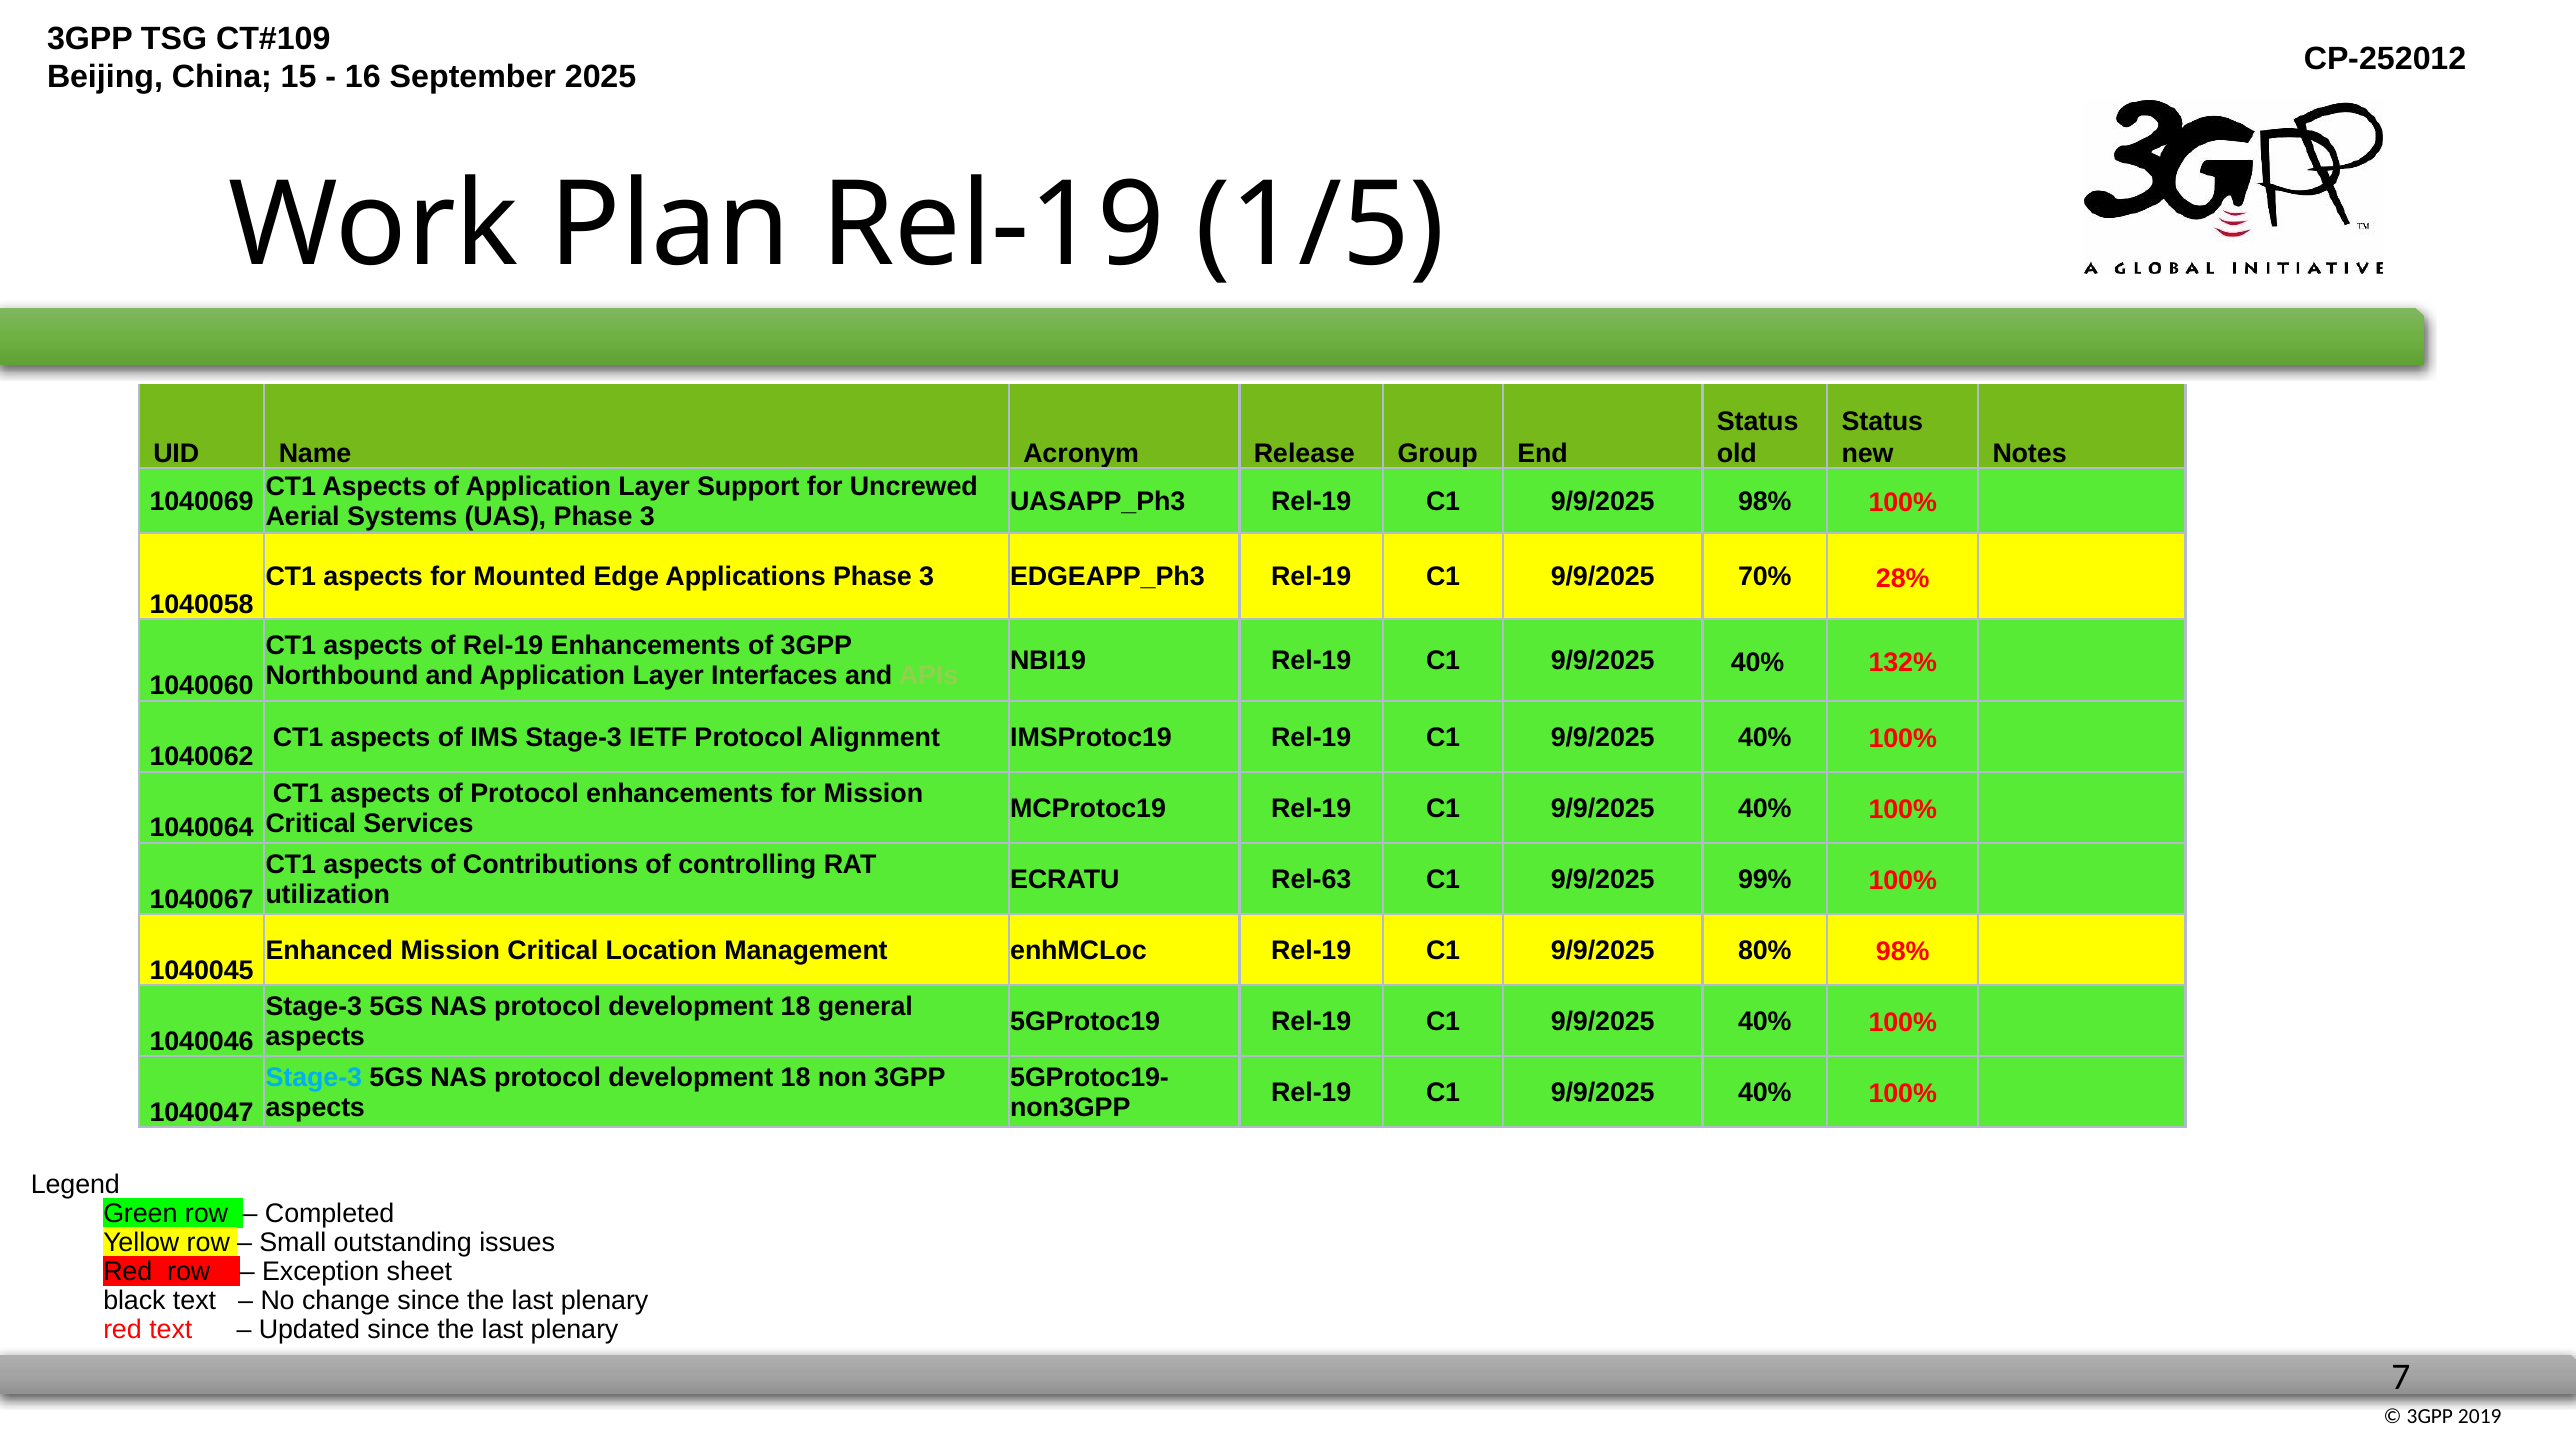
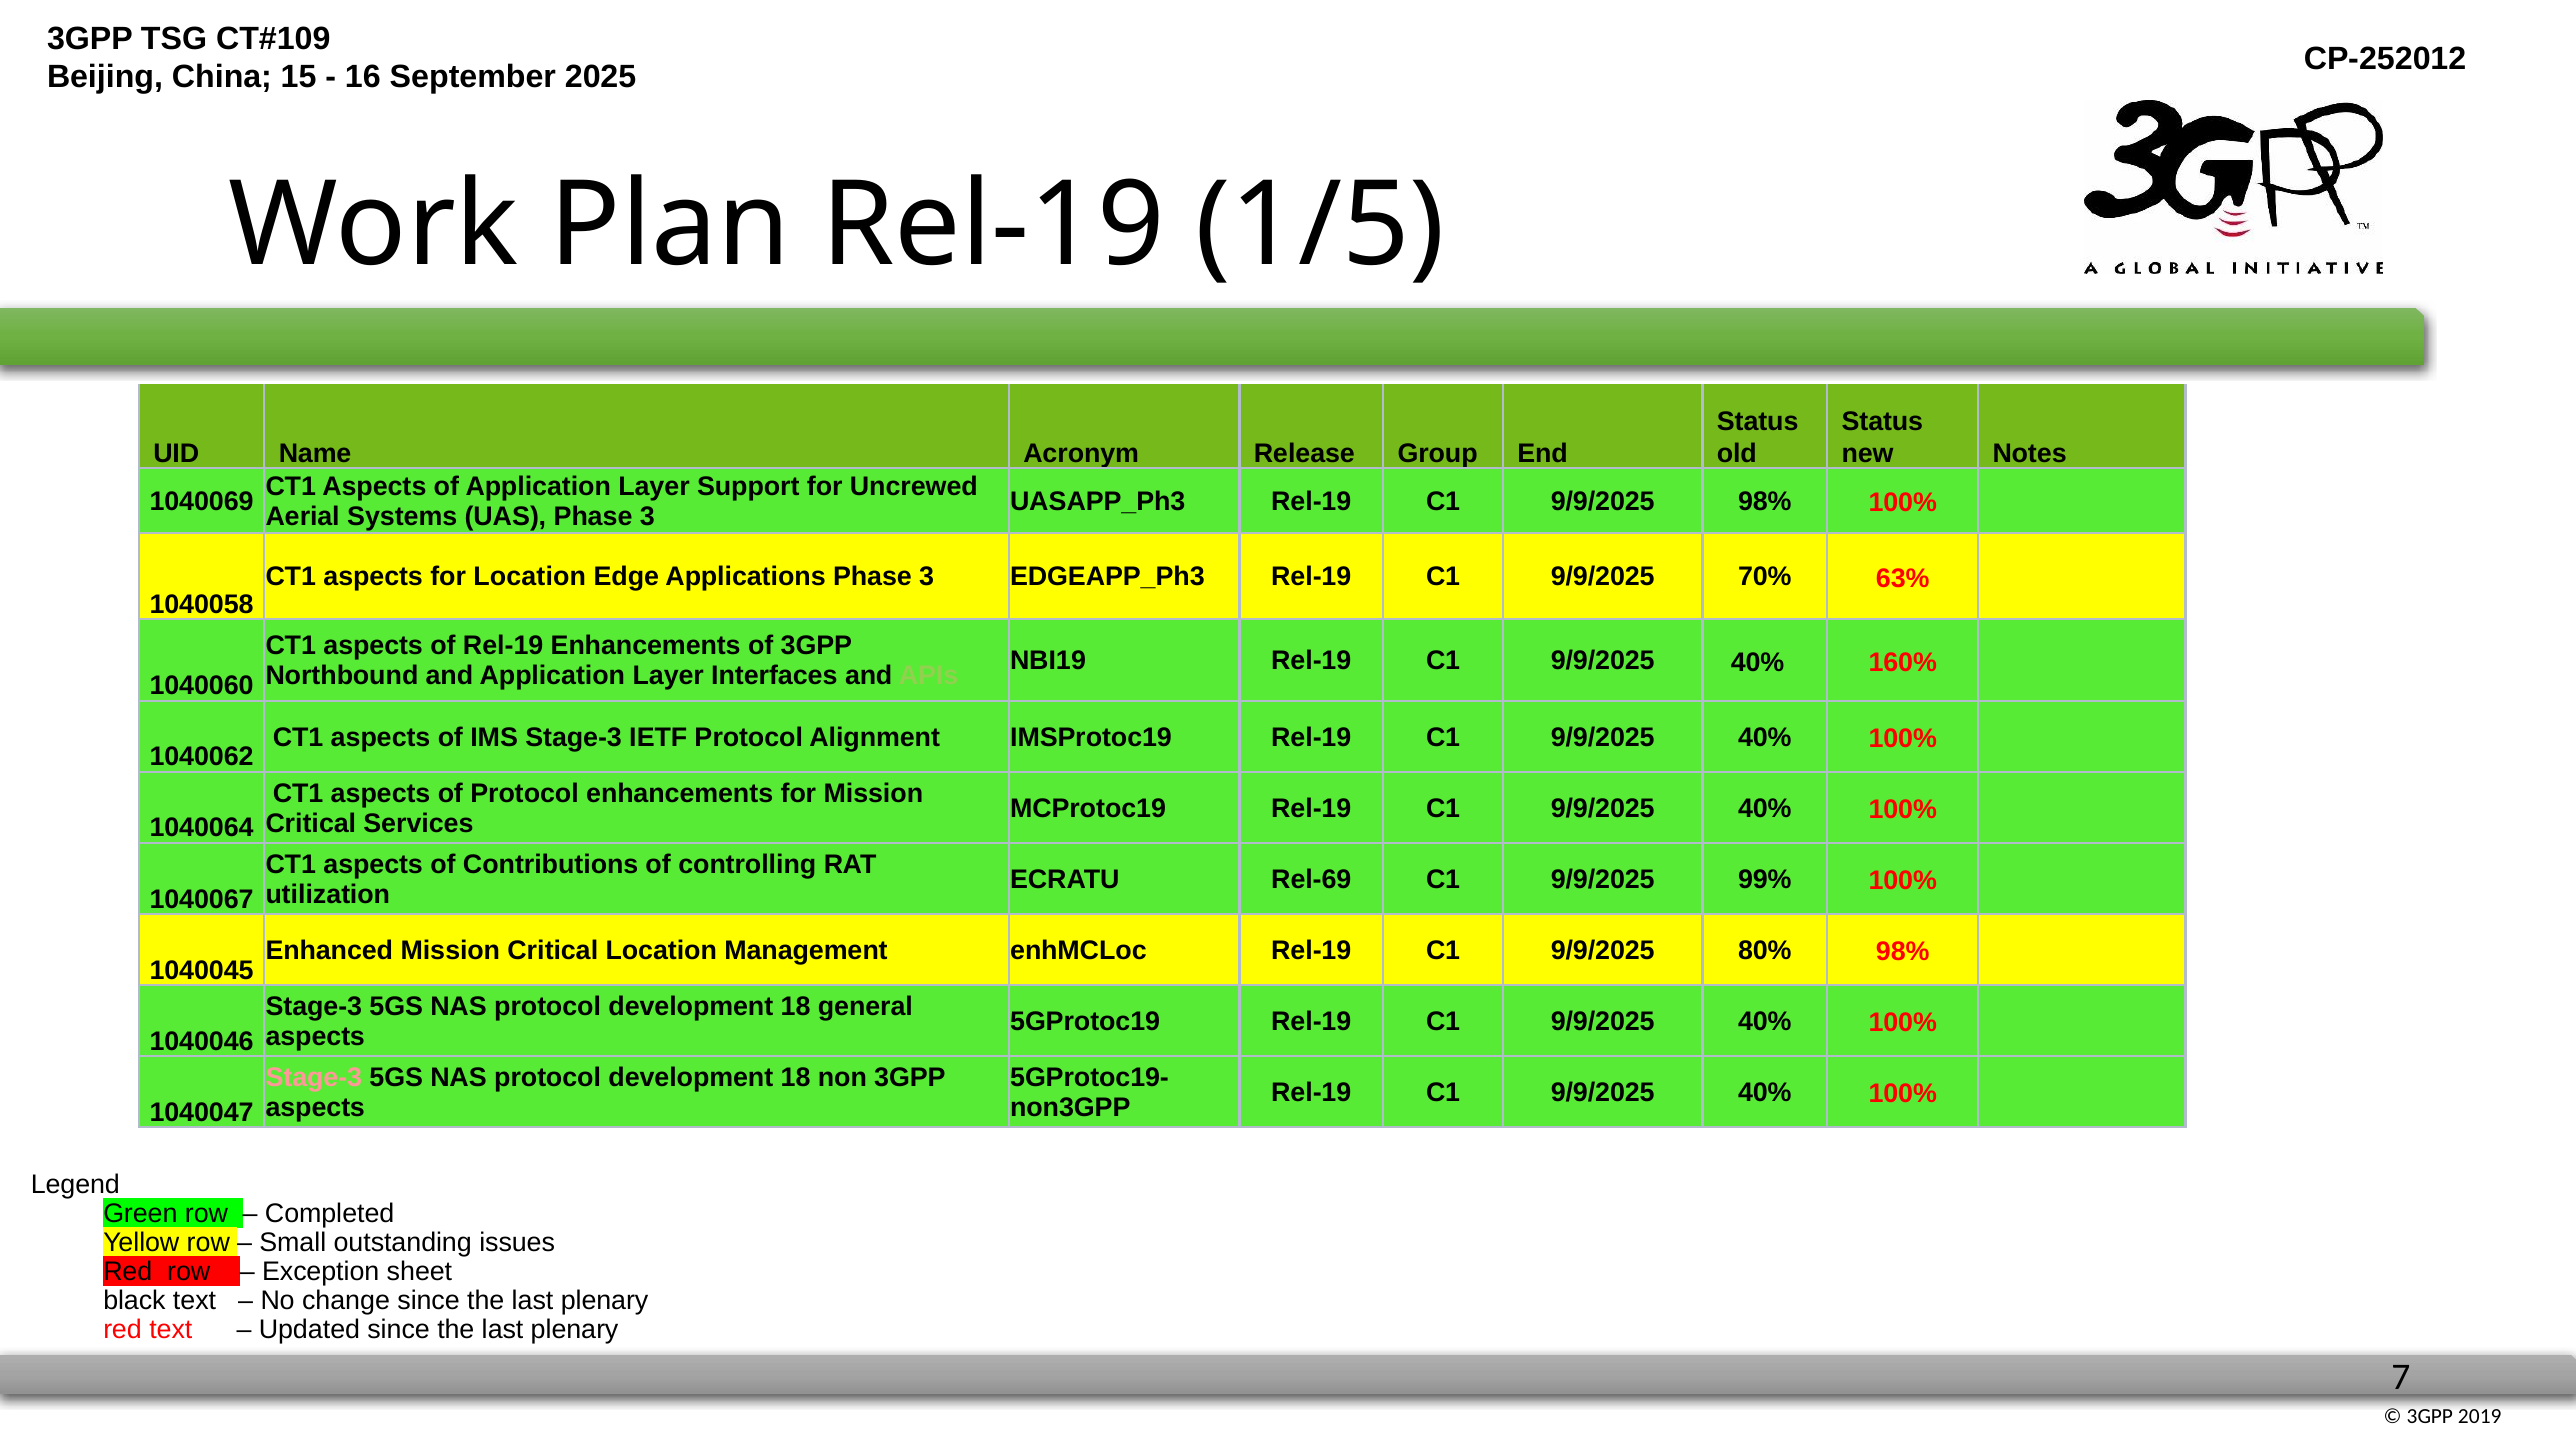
for Mounted: Mounted -> Location (530, 577)
28%: 28% -> 63% (1903, 578)
132%: 132% -> 160% (1903, 662)
Rel-63: Rel-63 -> Rel-69 (1311, 879)
Stage-3 colour: light blue -> pink (314, 1077)
